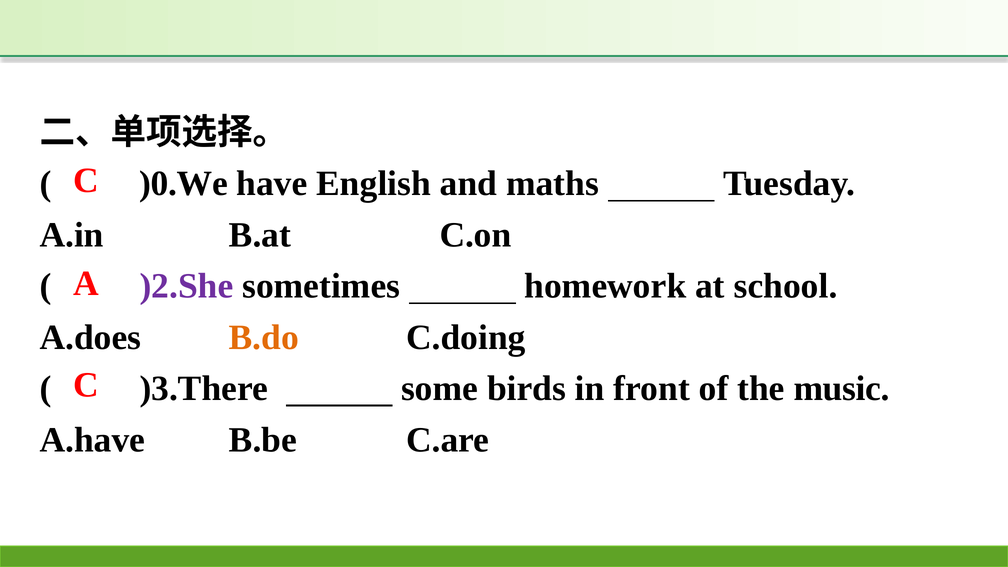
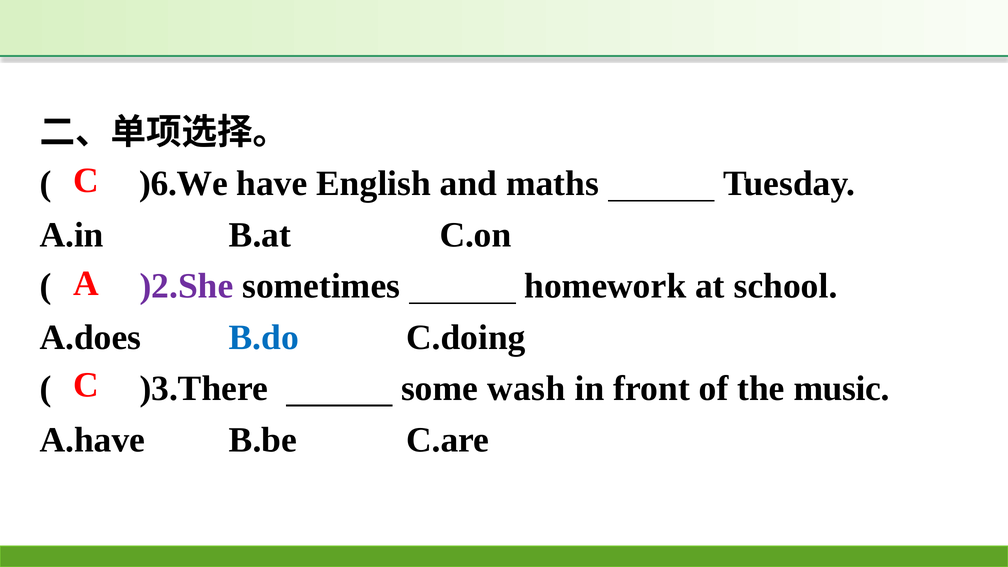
)0.We: )0.We -> )6.We (184, 184)
B.do colour: orange -> blue (264, 337)
birds: birds -> wash (526, 388)
